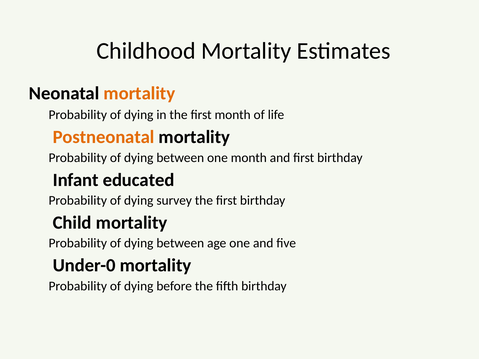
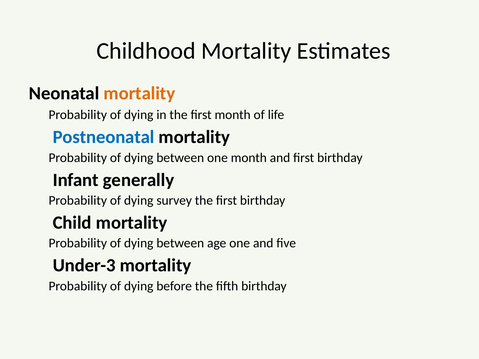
Postneonatal colour: orange -> blue (104, 137)
educated: educated -> generally (139, 180)
Under-0: Under-0 -> Under-3 (84, 266)
